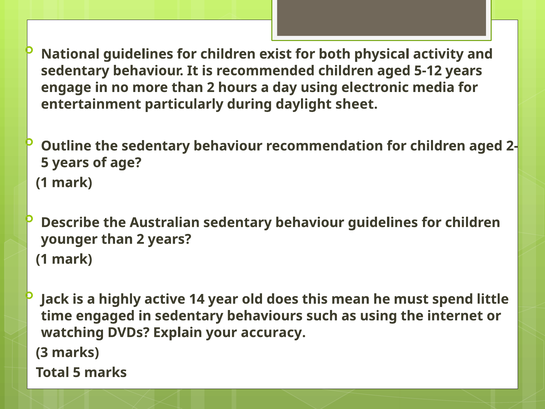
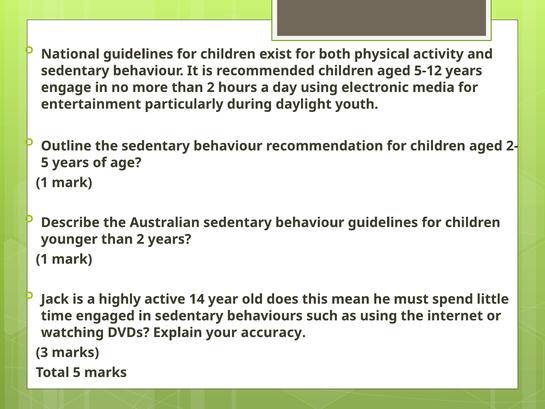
sheet: sheet -> youth (357, 104)
